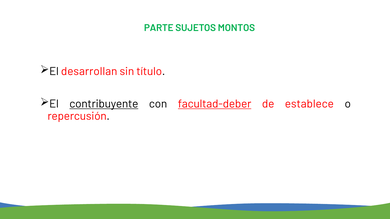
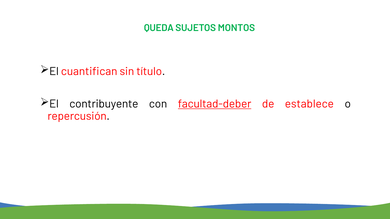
PARTE: PARTE -> QUEDA (159, 28)
desarrollan: desarrollan -> cuantifican (89, 71)
contribuyente underline: present -> none (104, 104)
